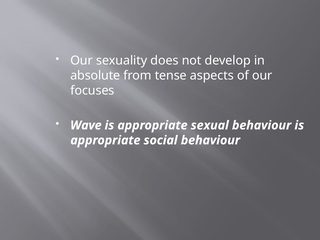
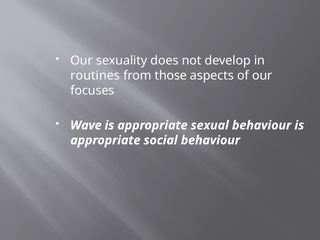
absolute: absolute -> routines (95, 76)
tense: tense -> those (171, 76)
